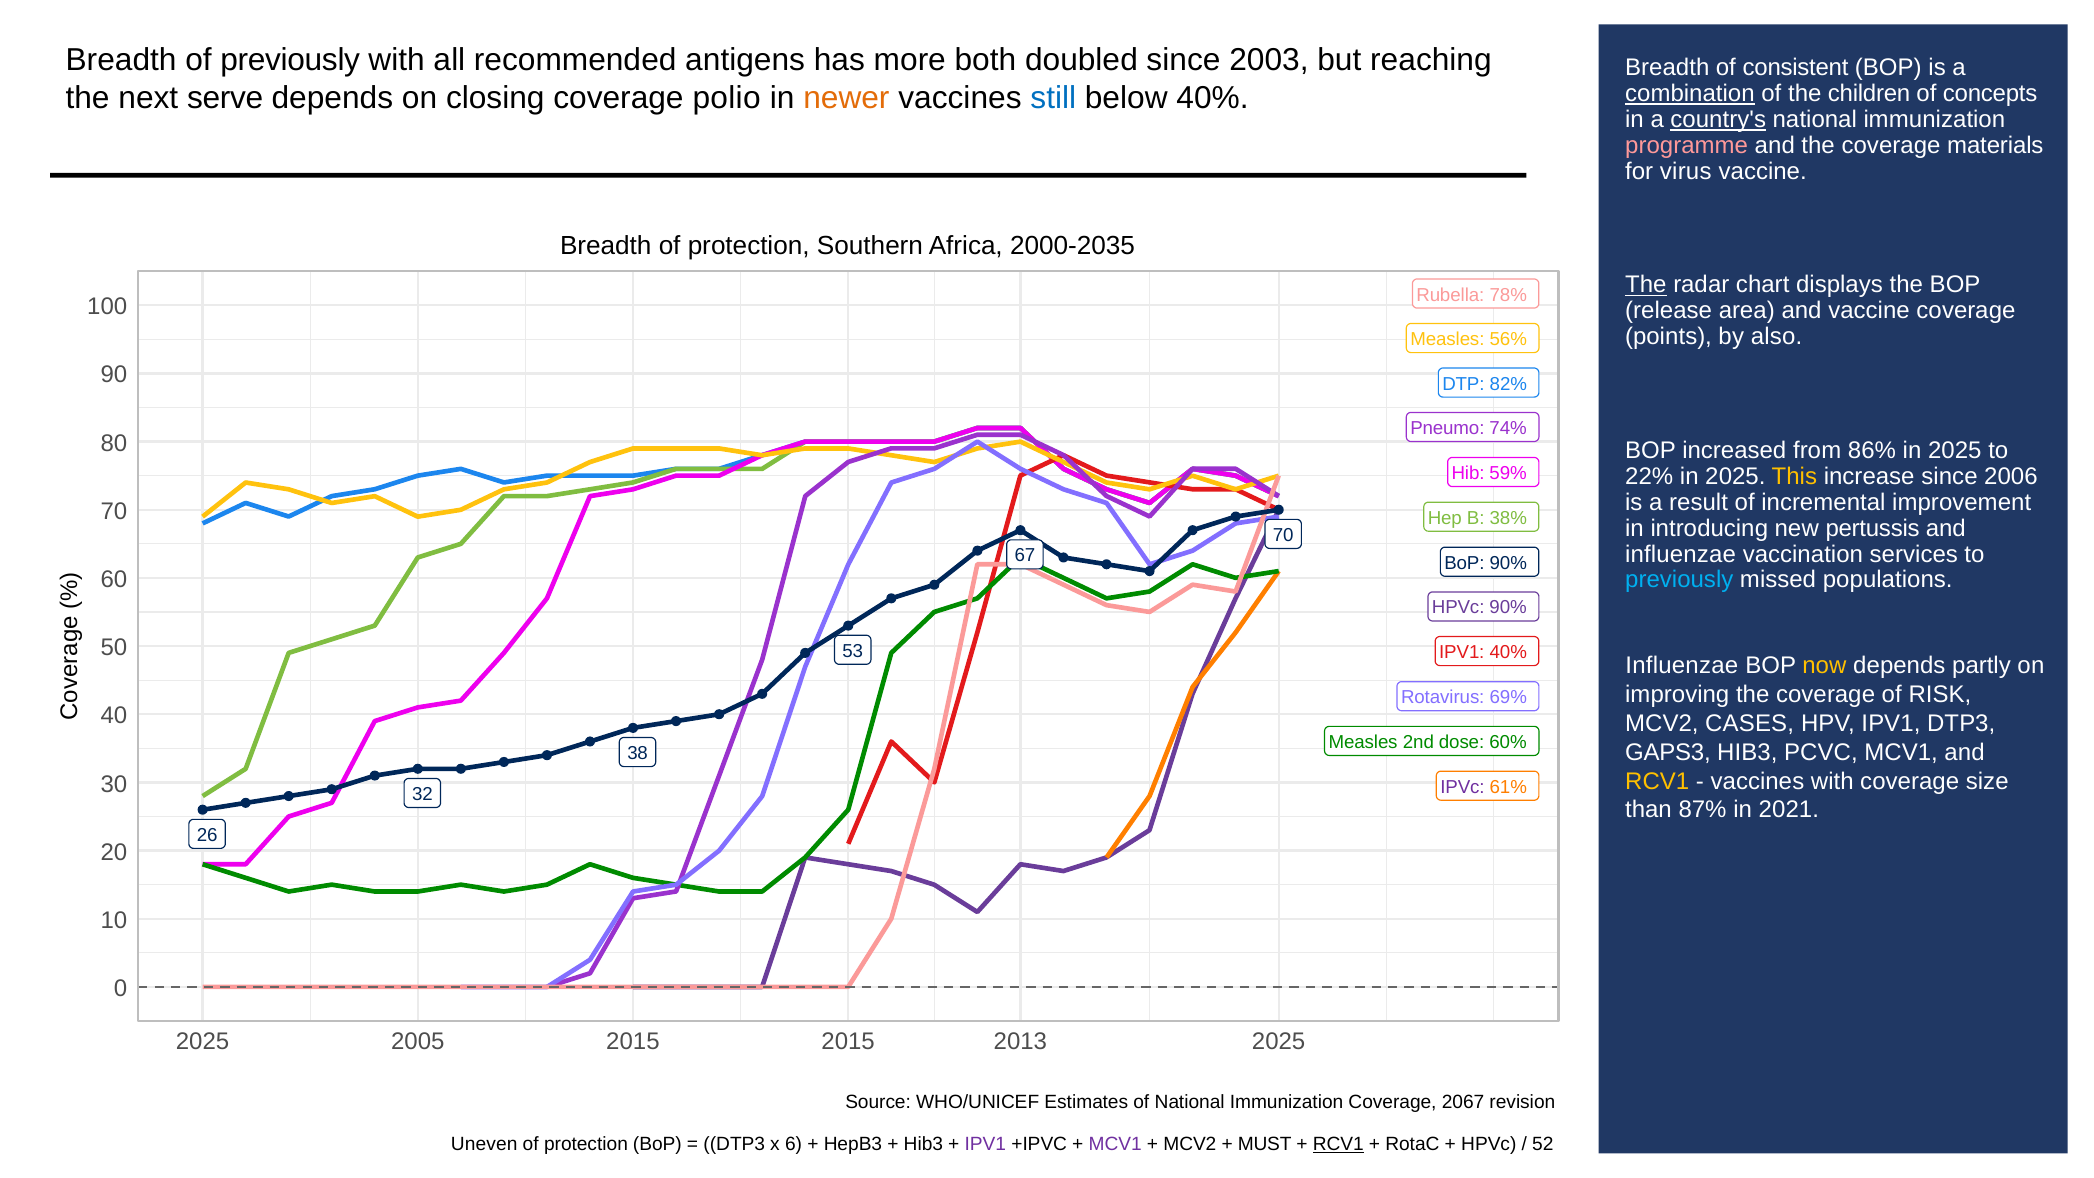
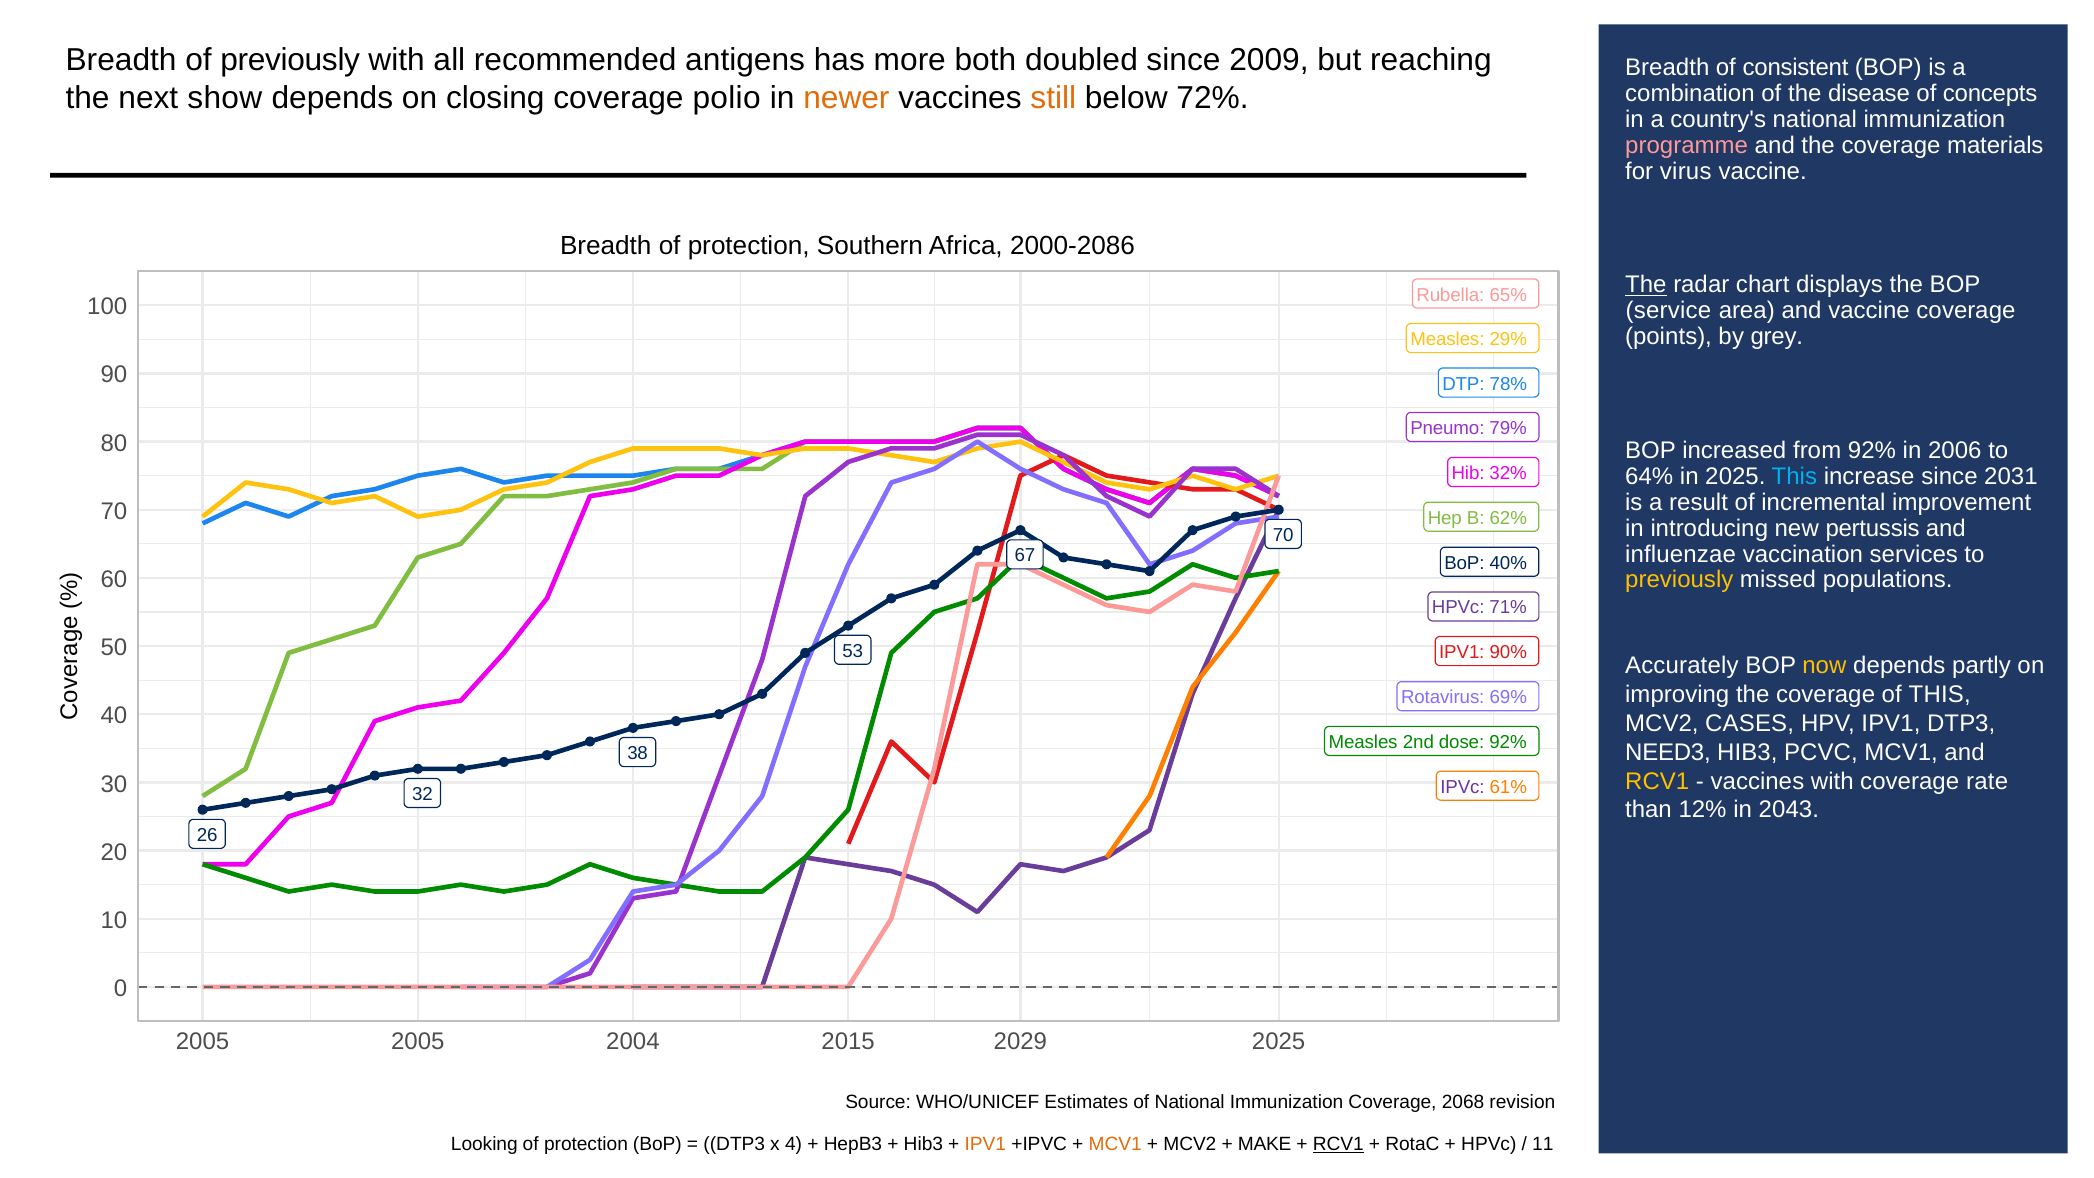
2003: 2003 -> 2009 (1269, 60)
combination underline: present -> none (1690, 94)
children: children -> disease (1869, 94)
serve: serve -> show (225, 98)
still colour: blue -> orange (1053, 98)
below 40%: 40% -> 72% (1213, 98)
country's underline: present -> none (1718, 120)
2000-2035: 2000-2035 -> 2000-2086 (1072, 246)
78%: 78% -> 65% (1508, 295)
release: release -> service (1668, 311)
also: also -> grey (1777, 337)
56%: 56% -> 29% (1508, 339)
82%: 82% -> 78% (1508, 384)
74%: 74% -> 79% (1508, 428)
from 86%: 86% -> 92% (1872, 450)
2025: 2025 -> 2006 (1955, 450)
59%: 59% -> 32% (1508, 473)
22%: 22% -> 64% (1649, 476)
This colour: yellow -> light blue (1794, 476)
2006: 2006 -> 2031 (2011, 476)
38%: 38% -> 62% (1508, 518)
BoP 90%: 90% -> 40% (1508, 563)
previously colour: light blue -> yellow (1679, 580)
HPVc 90%: 90% -> 71% (1508, 608)
IPV1 40%: 40% -> 90% (1508, 652)
Influenzae: Influenzae -> Accurately (1682, 666)
of RISK: RISK -> THIS (1940, 695)
dose 60%: 60% -> 92% (1508, 742)
GAPS3: GAPS3 -> NEED3 (1668, 752)
size: size -> rate (1987, 781)
87%: 87% -> 12% (1703, 810)
2021: 2021 -> 2043 (1789, 810)
2025: 2025 -> 2005 (203, 1042)
2005 2015: 2015 -> 2004 (633, 1042)
2013: 2013 -> 2029 (1020, 1042)
2067: 2067 -> 2068 (1463, 1102)
Uneven: Uneven -> Looking (484, 1144)
6: 6 -> 4 (794, 1144)
IPV1 colour: purple -> orange (985, 1144)
MCV1 colour: purple -> orange (1115, 1144)
MUST: MUST -> MAKE (1265, 1144)
52: 52 -> 11 (1543, 1144)
